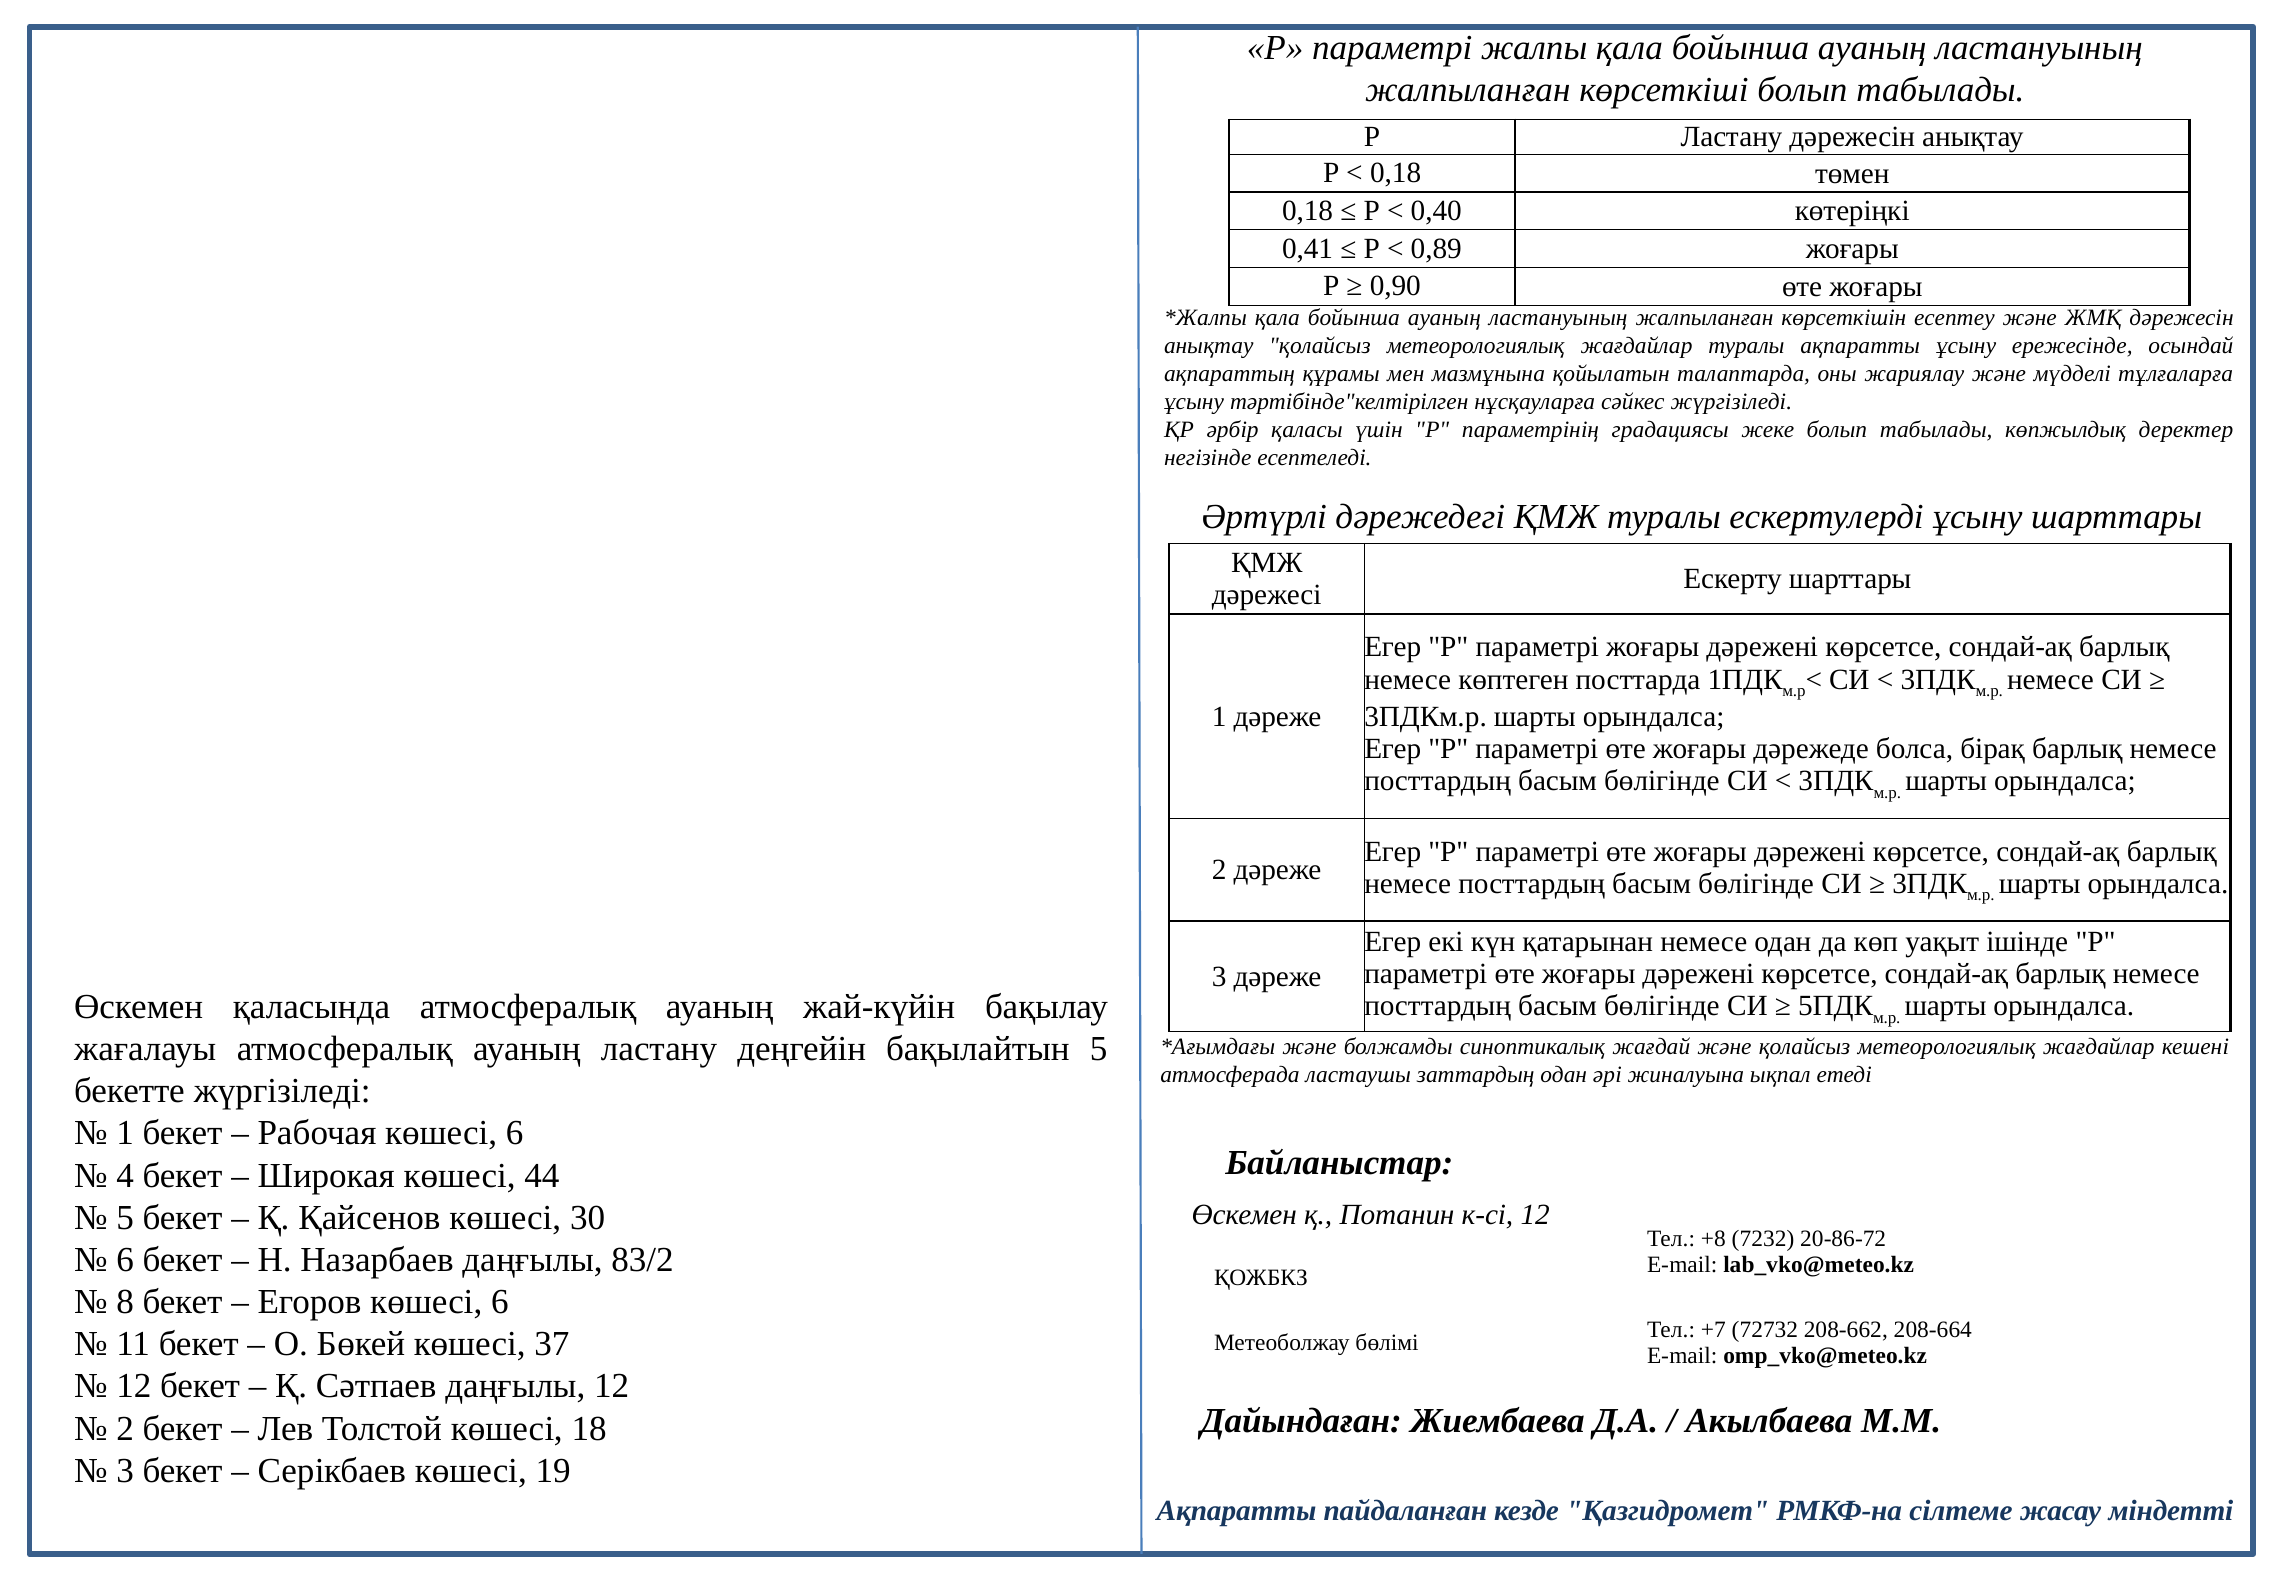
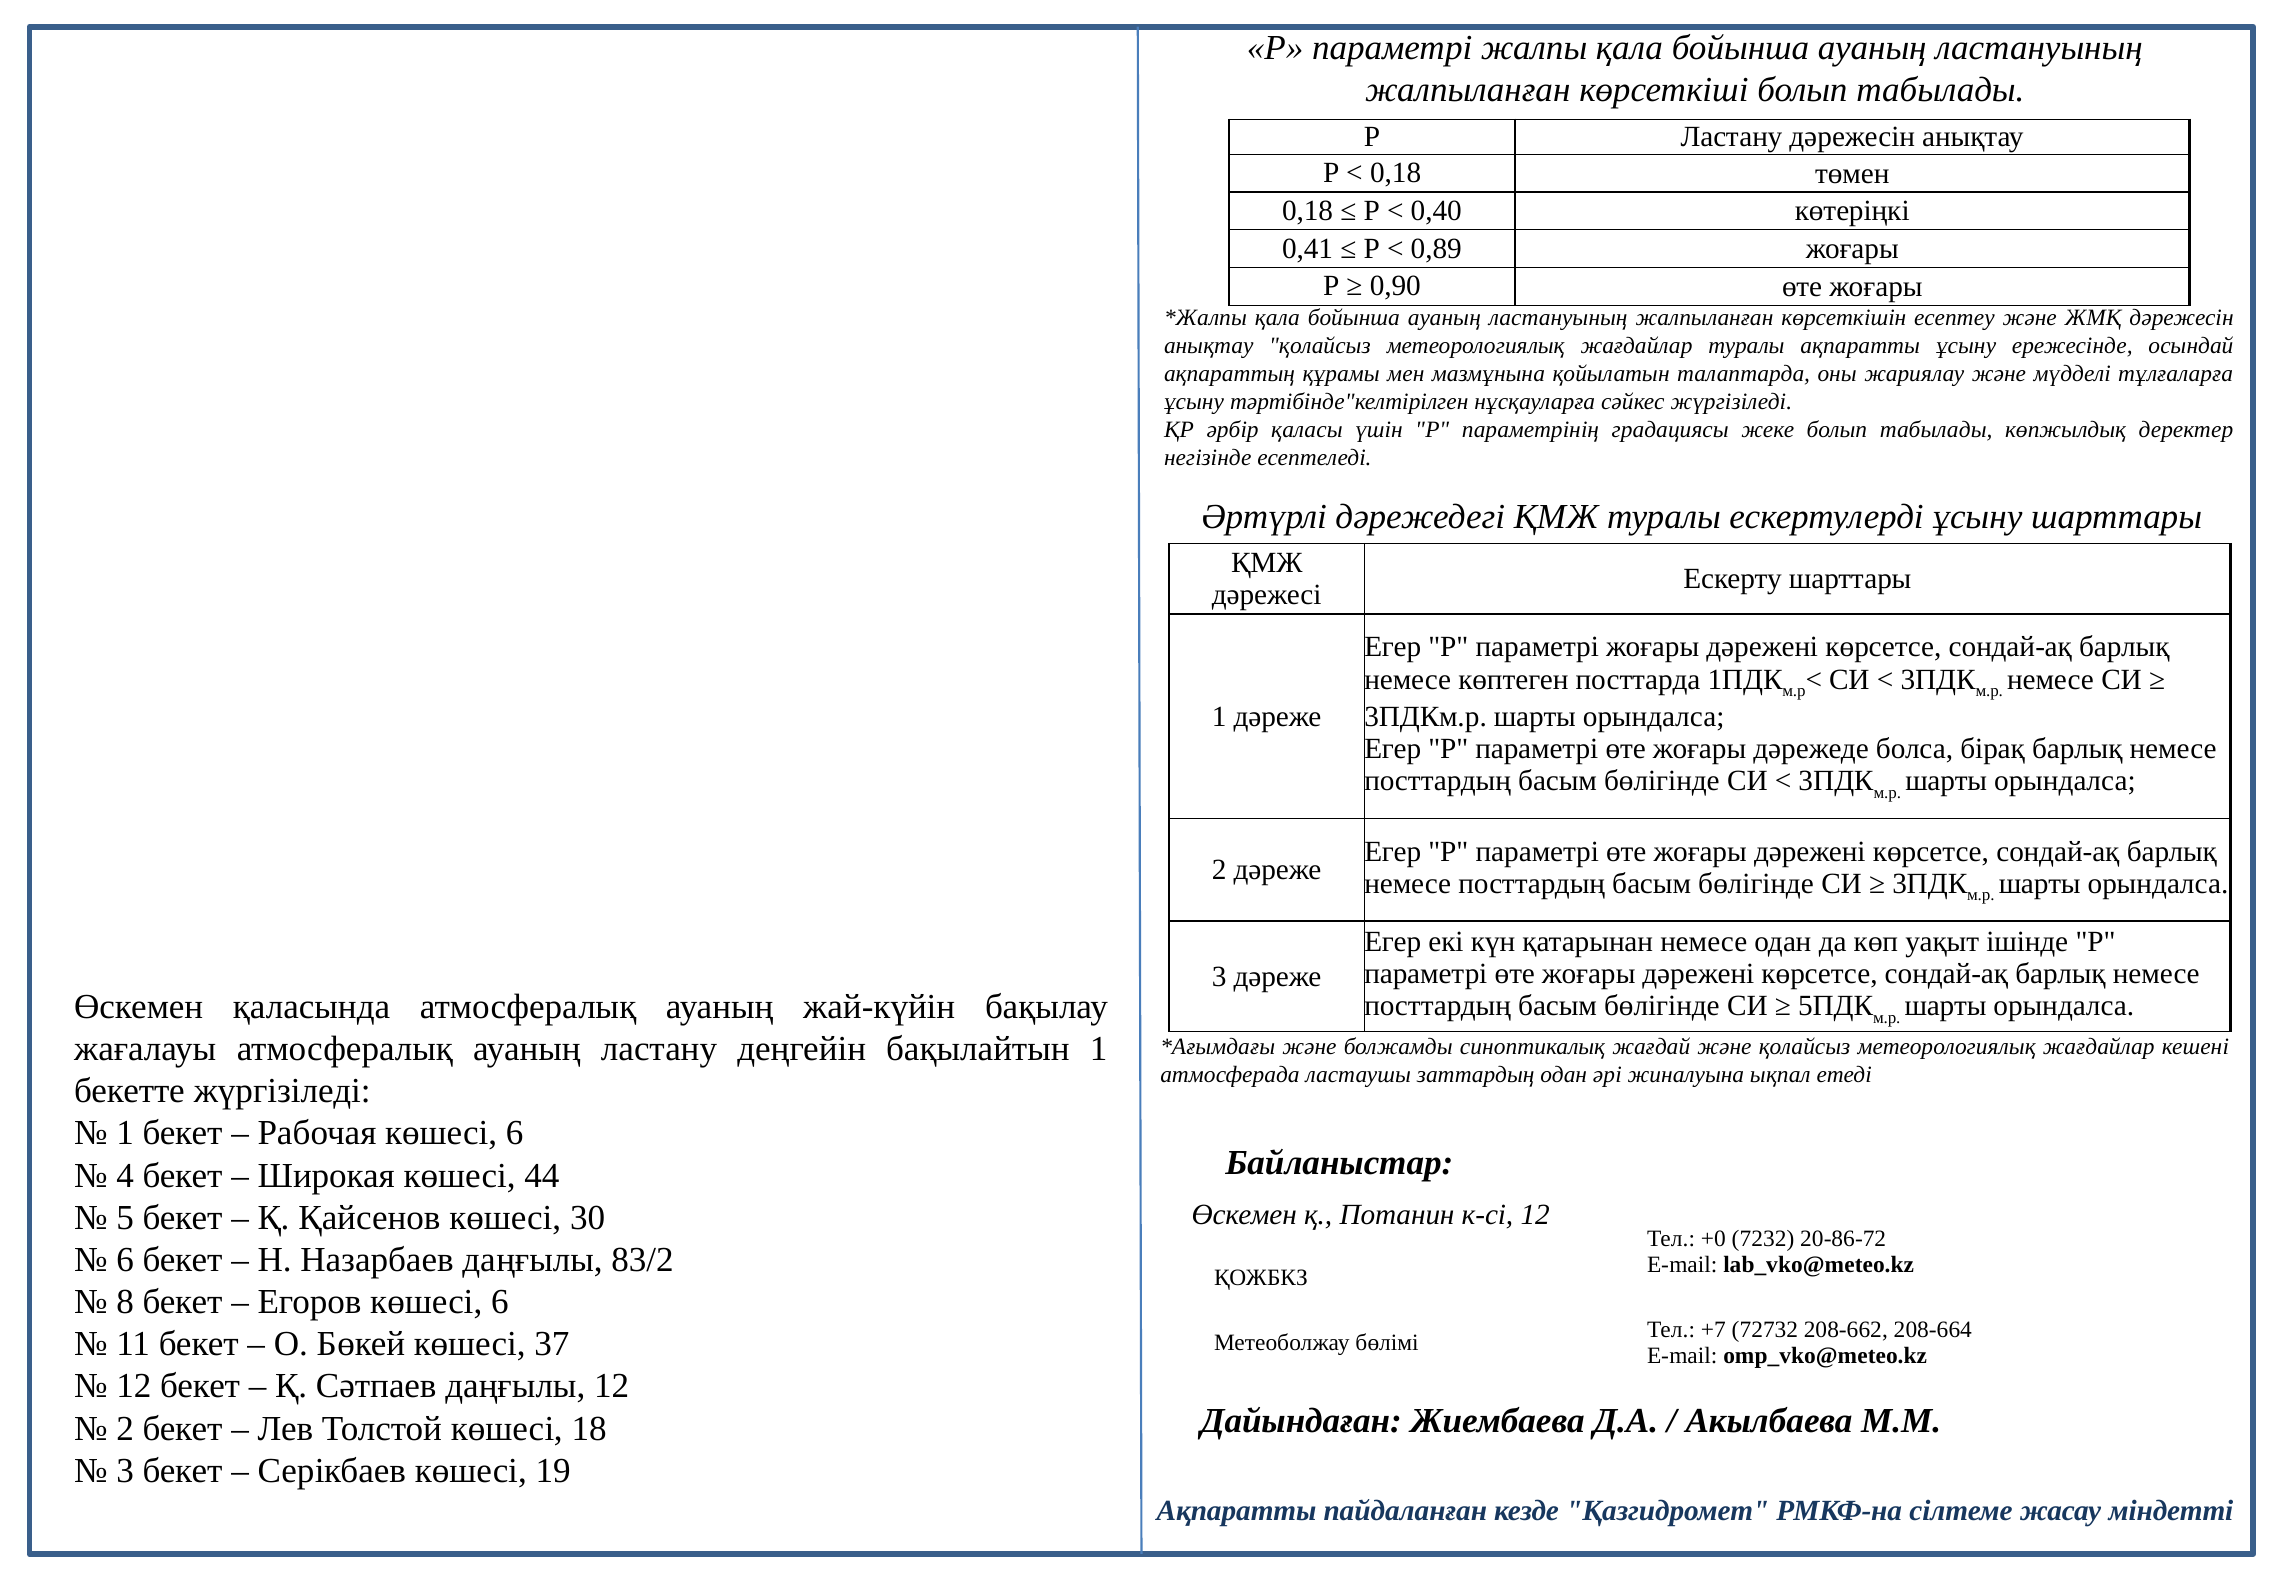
бақылайтын 5: 5 -> 1 (1099, 1049)
+8: +8 -> +0 (1713, 1238)
